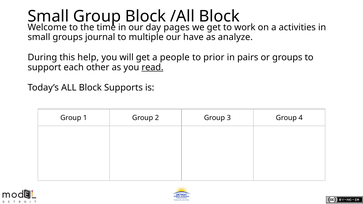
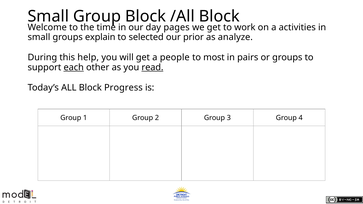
journal: journal -> explain (100, 37)
multiple: multiple -> selected (146, 37)
have: have -> prior (193, 37)
prior: prior -> most (214, 58)
each underline: none -> present (74, 67)
Supports: Supports -> Progress (123, 88)
